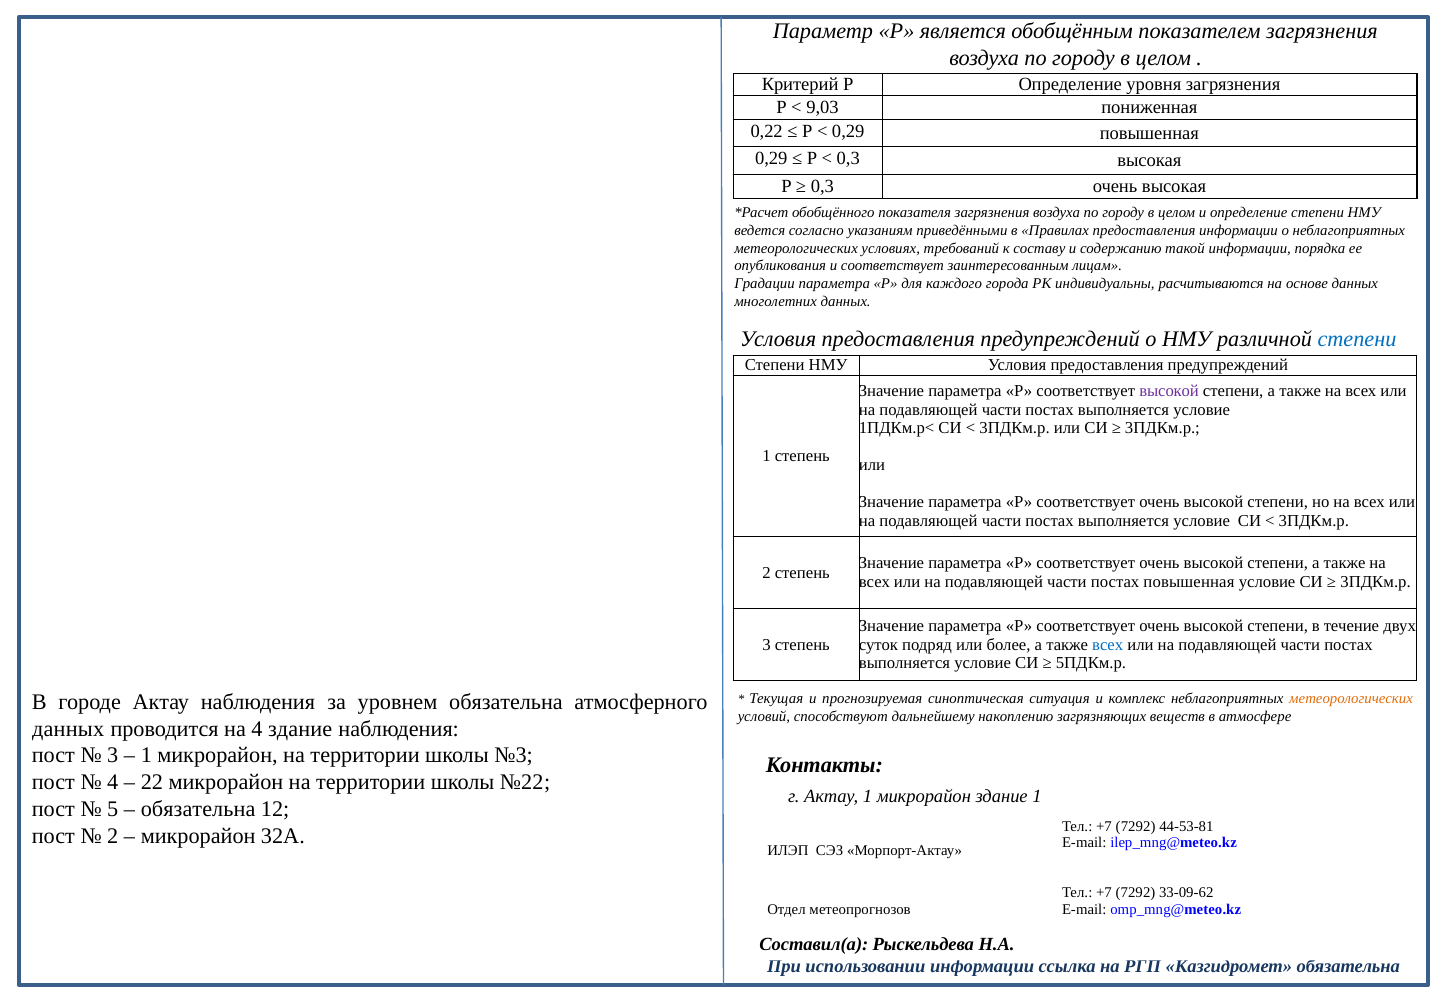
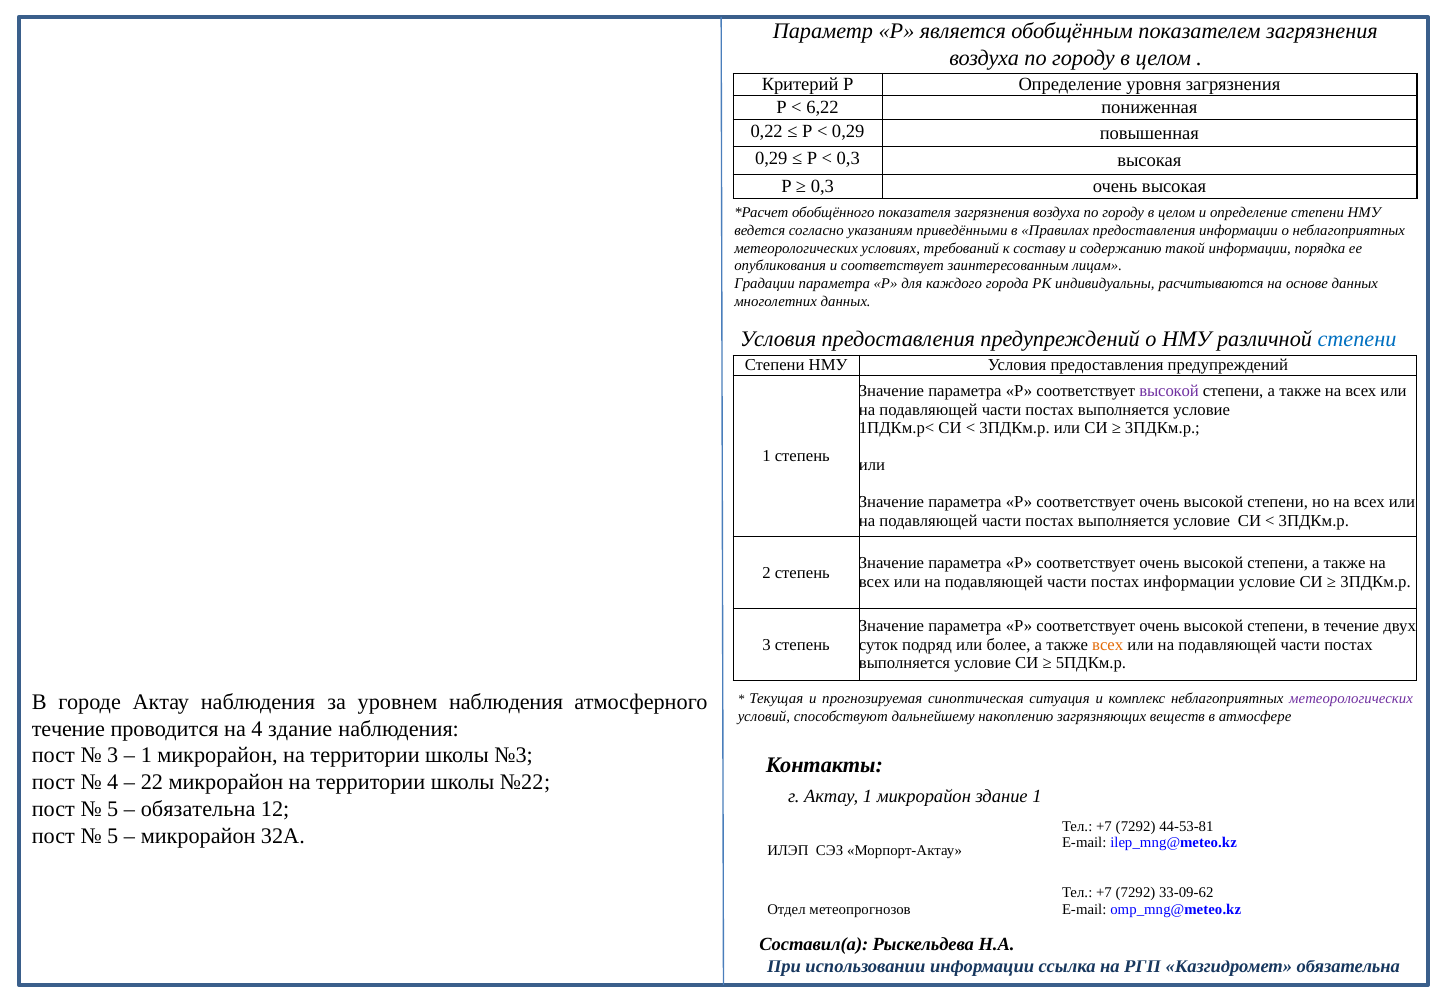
9,03: 9,03 -> 6,22 (823, 107)
постах повышенная: повышенная -> информации (1189, 582)
всех colour: blue -> orange (1108, 645)
уровнем обязательна: обязательна -> наблюдения (506, 702)
метеорологических colour: orange -> purple (1351, 698)
данных: данных -> течение (68, 729)
2: 2 -> 5 (113, 836)
